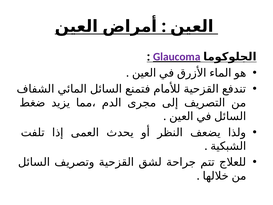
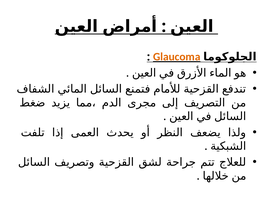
Glaucoma colour: purple -> orange (177, 57)
